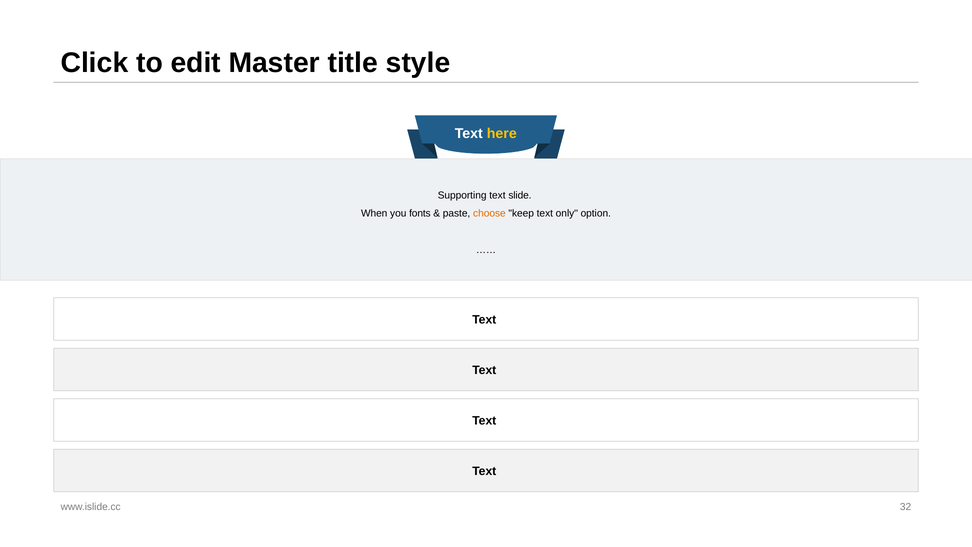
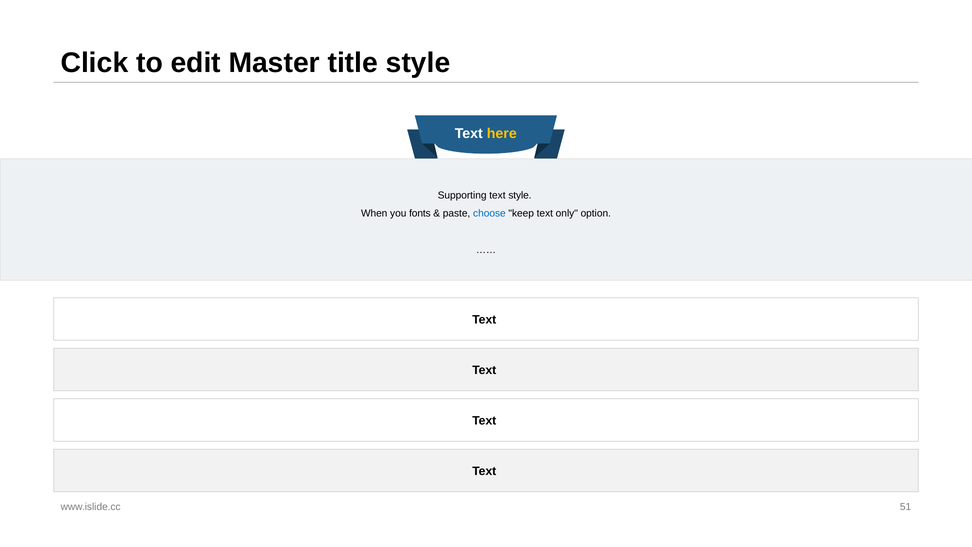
text slide: slide -> style (520, 195)
choose colour: orange -> blue (489, 213)
32: 32 -> 51 (906, 506)
